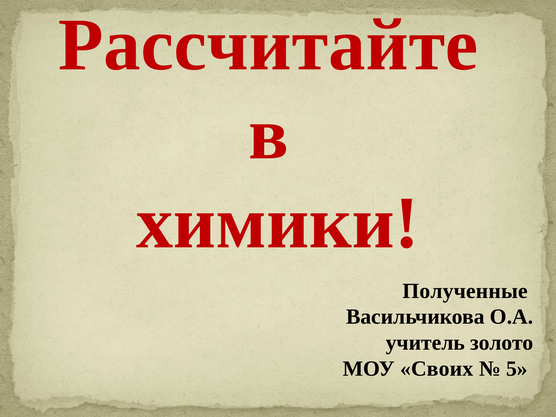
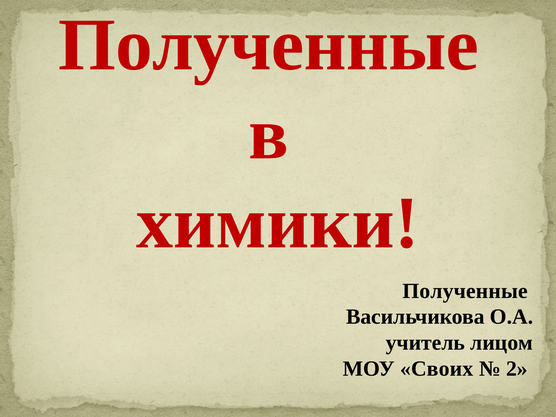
Рассчитайте: Рассчитайте -> Полученные (268, 45)
золото: золото -> лицом (502, 343)
5: 5 -> 2 (517, 369)
